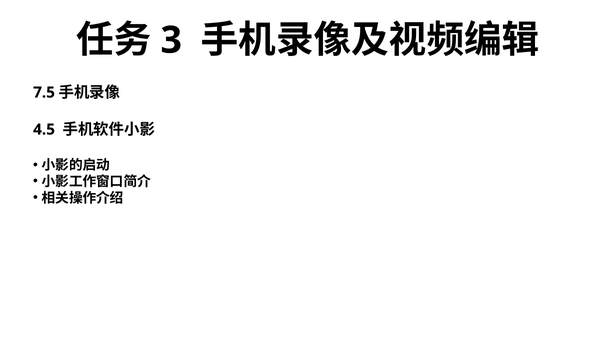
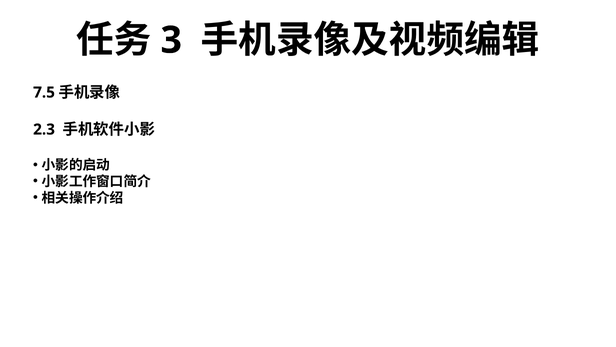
4.5: 4.5 -> 2.3 (44, 129)
